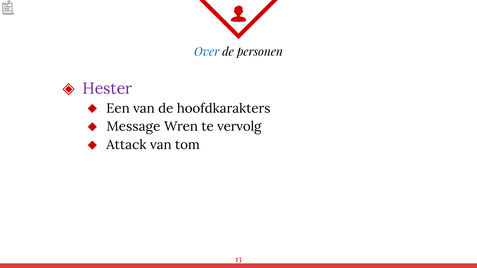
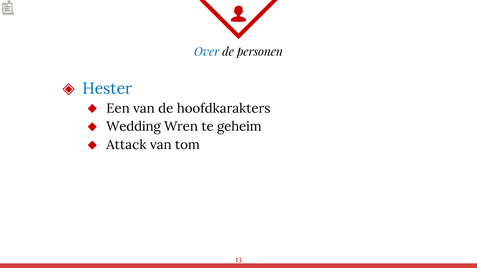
Hester colour: purple -> blue (107, 89)
Message: Message -> Wedding (134, 127)
vervolg: vervolg -> geheim (239, 127)
